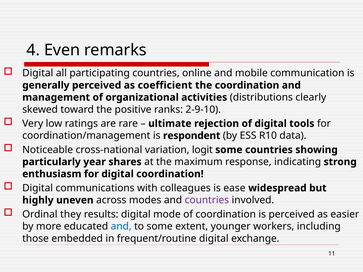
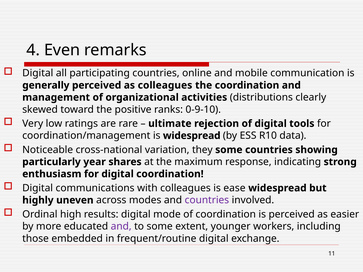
as coefficient: coefficient -> colleagues (165, 85)
2-9-10: 2-9-10 -> 0-9-10 (203, 110)
is respondent: respondent -> widespread (192, 136)
logit: logit -> they (202, 150)
they: they -> high (71, 214)
and colour: blue -> purple (121, 227)
